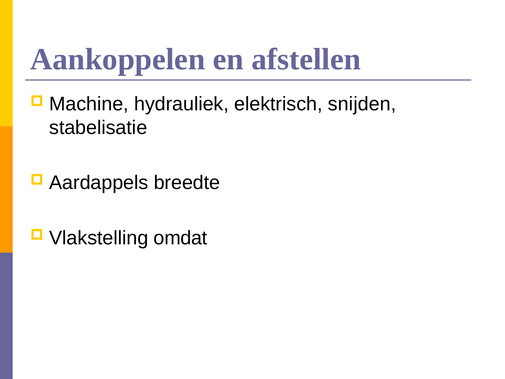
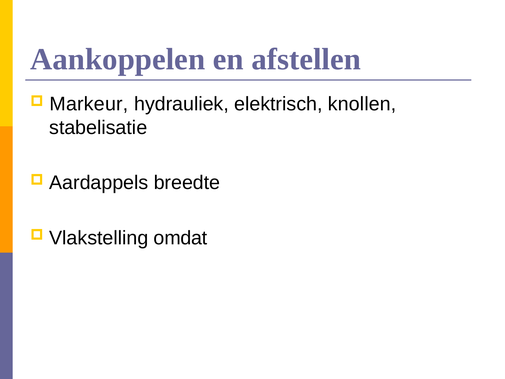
Machine: Machine -> Markeur (89, 104)
snijden: snijden -> knollen (362, 104)
